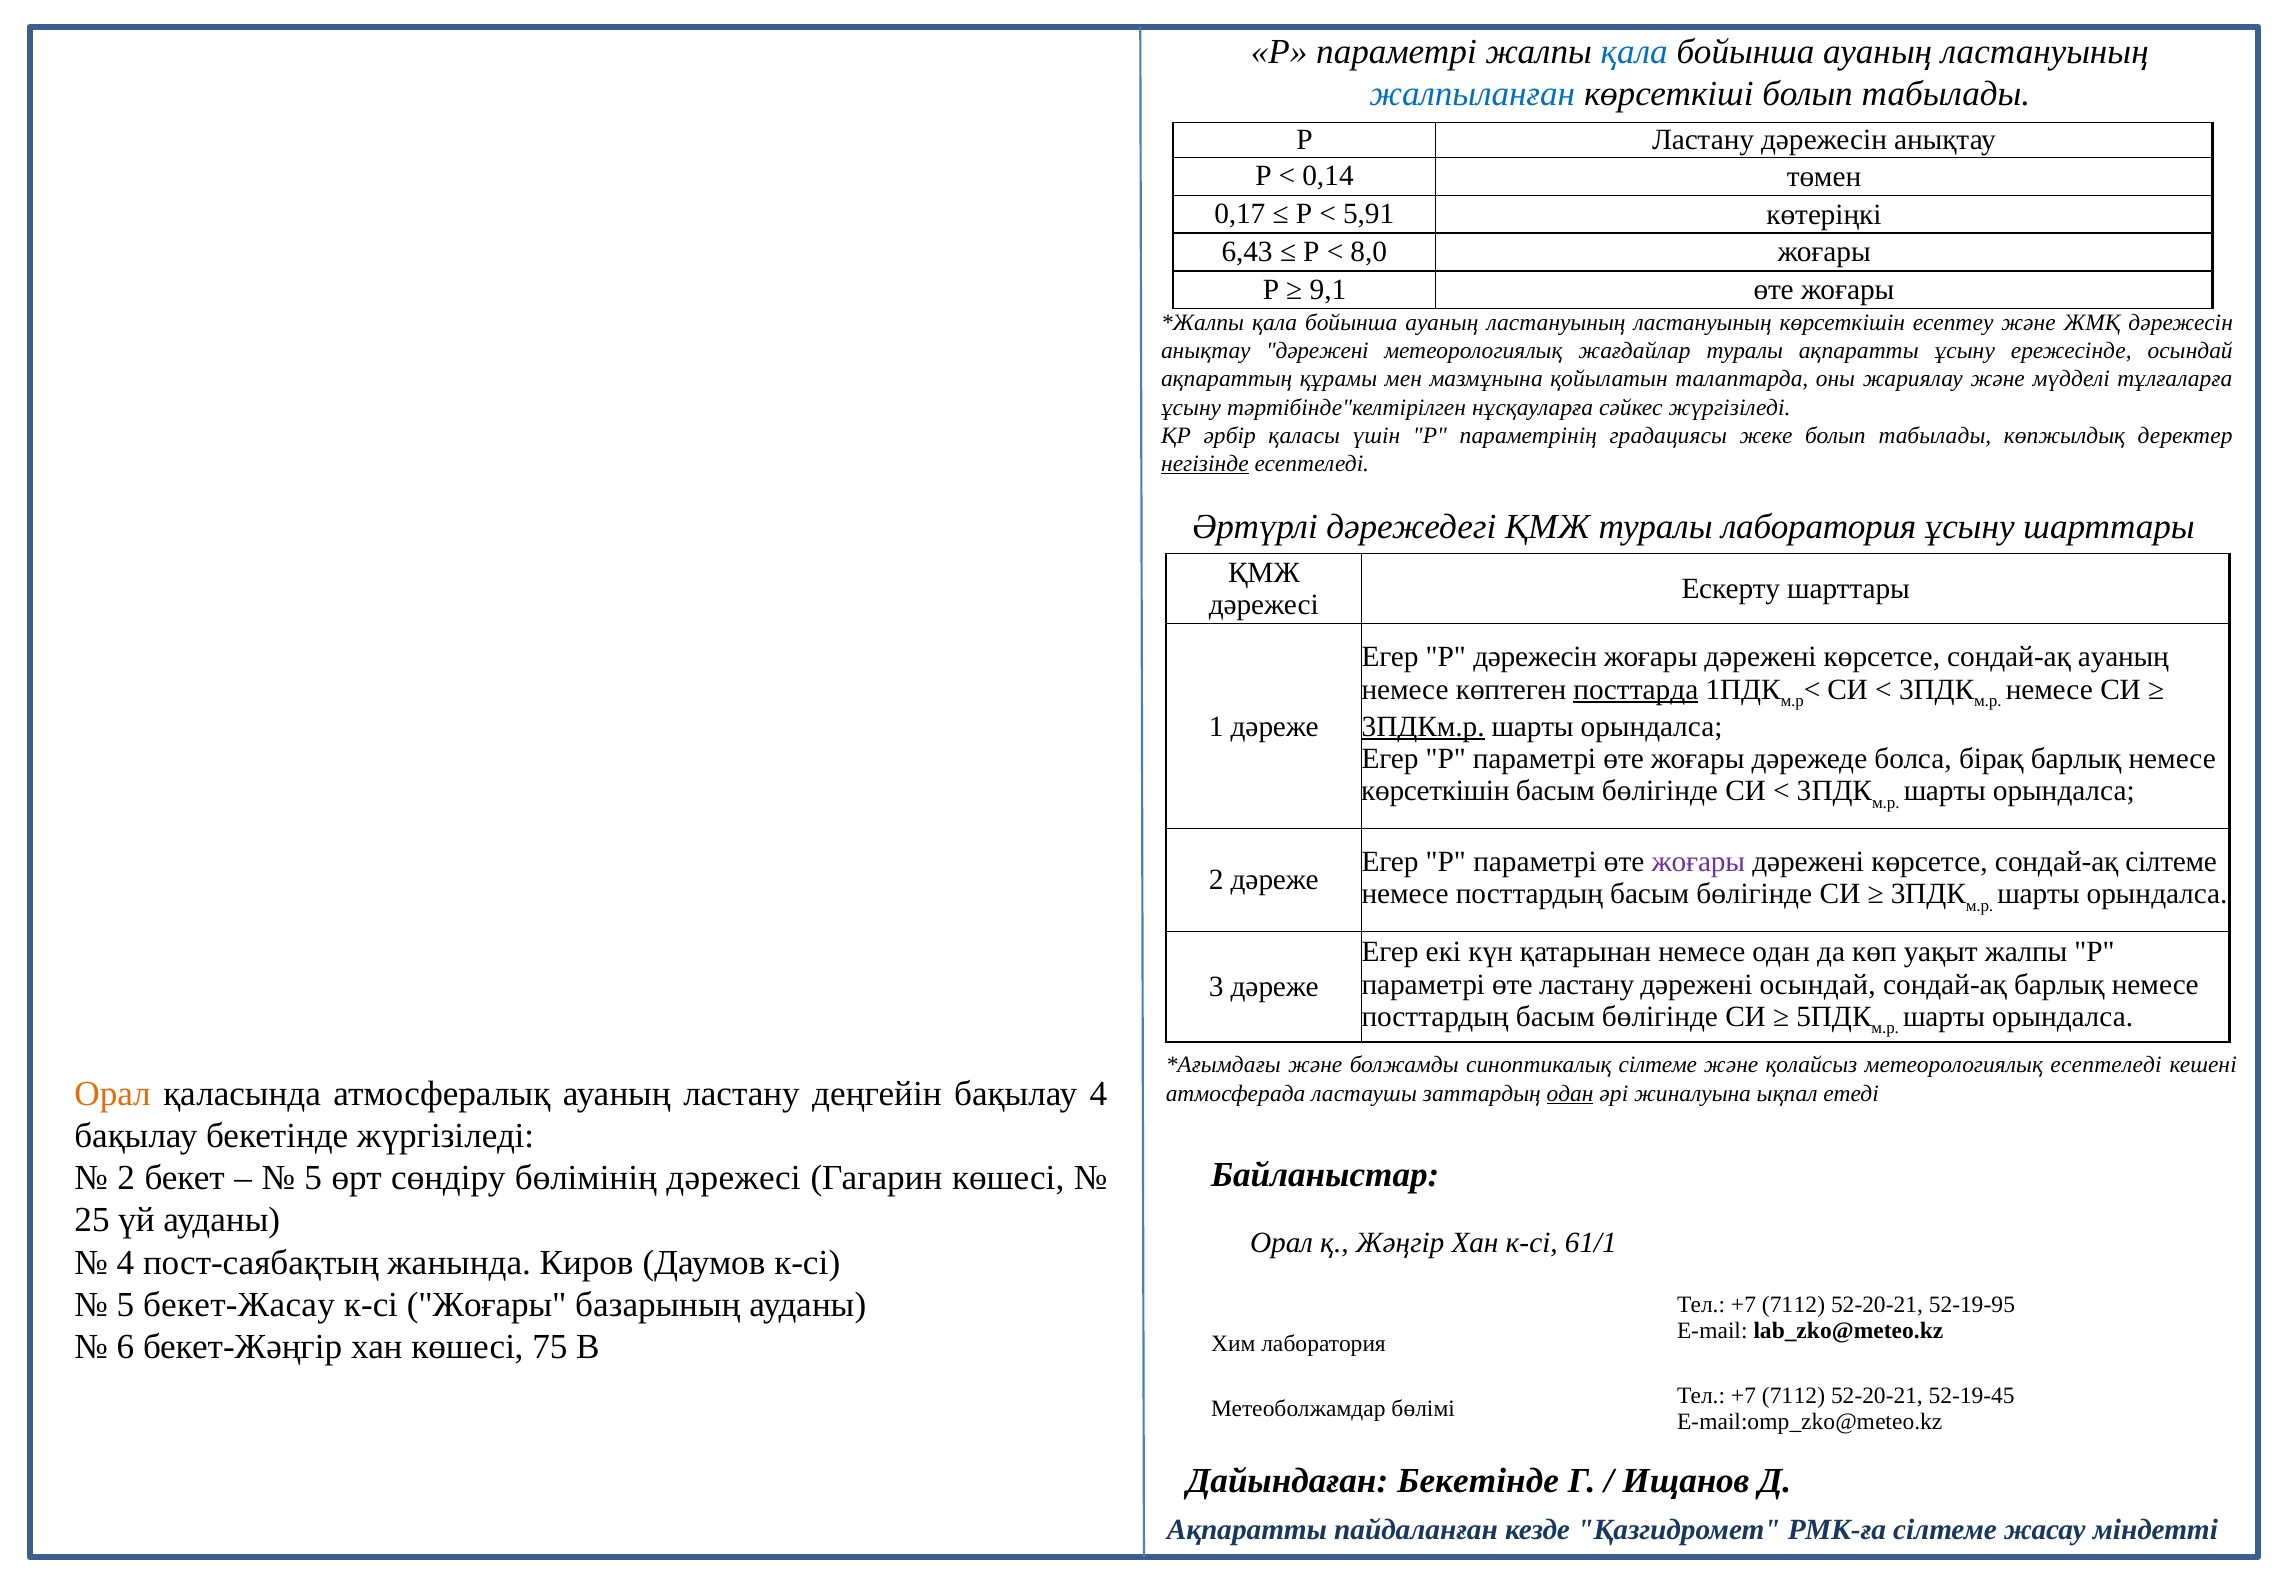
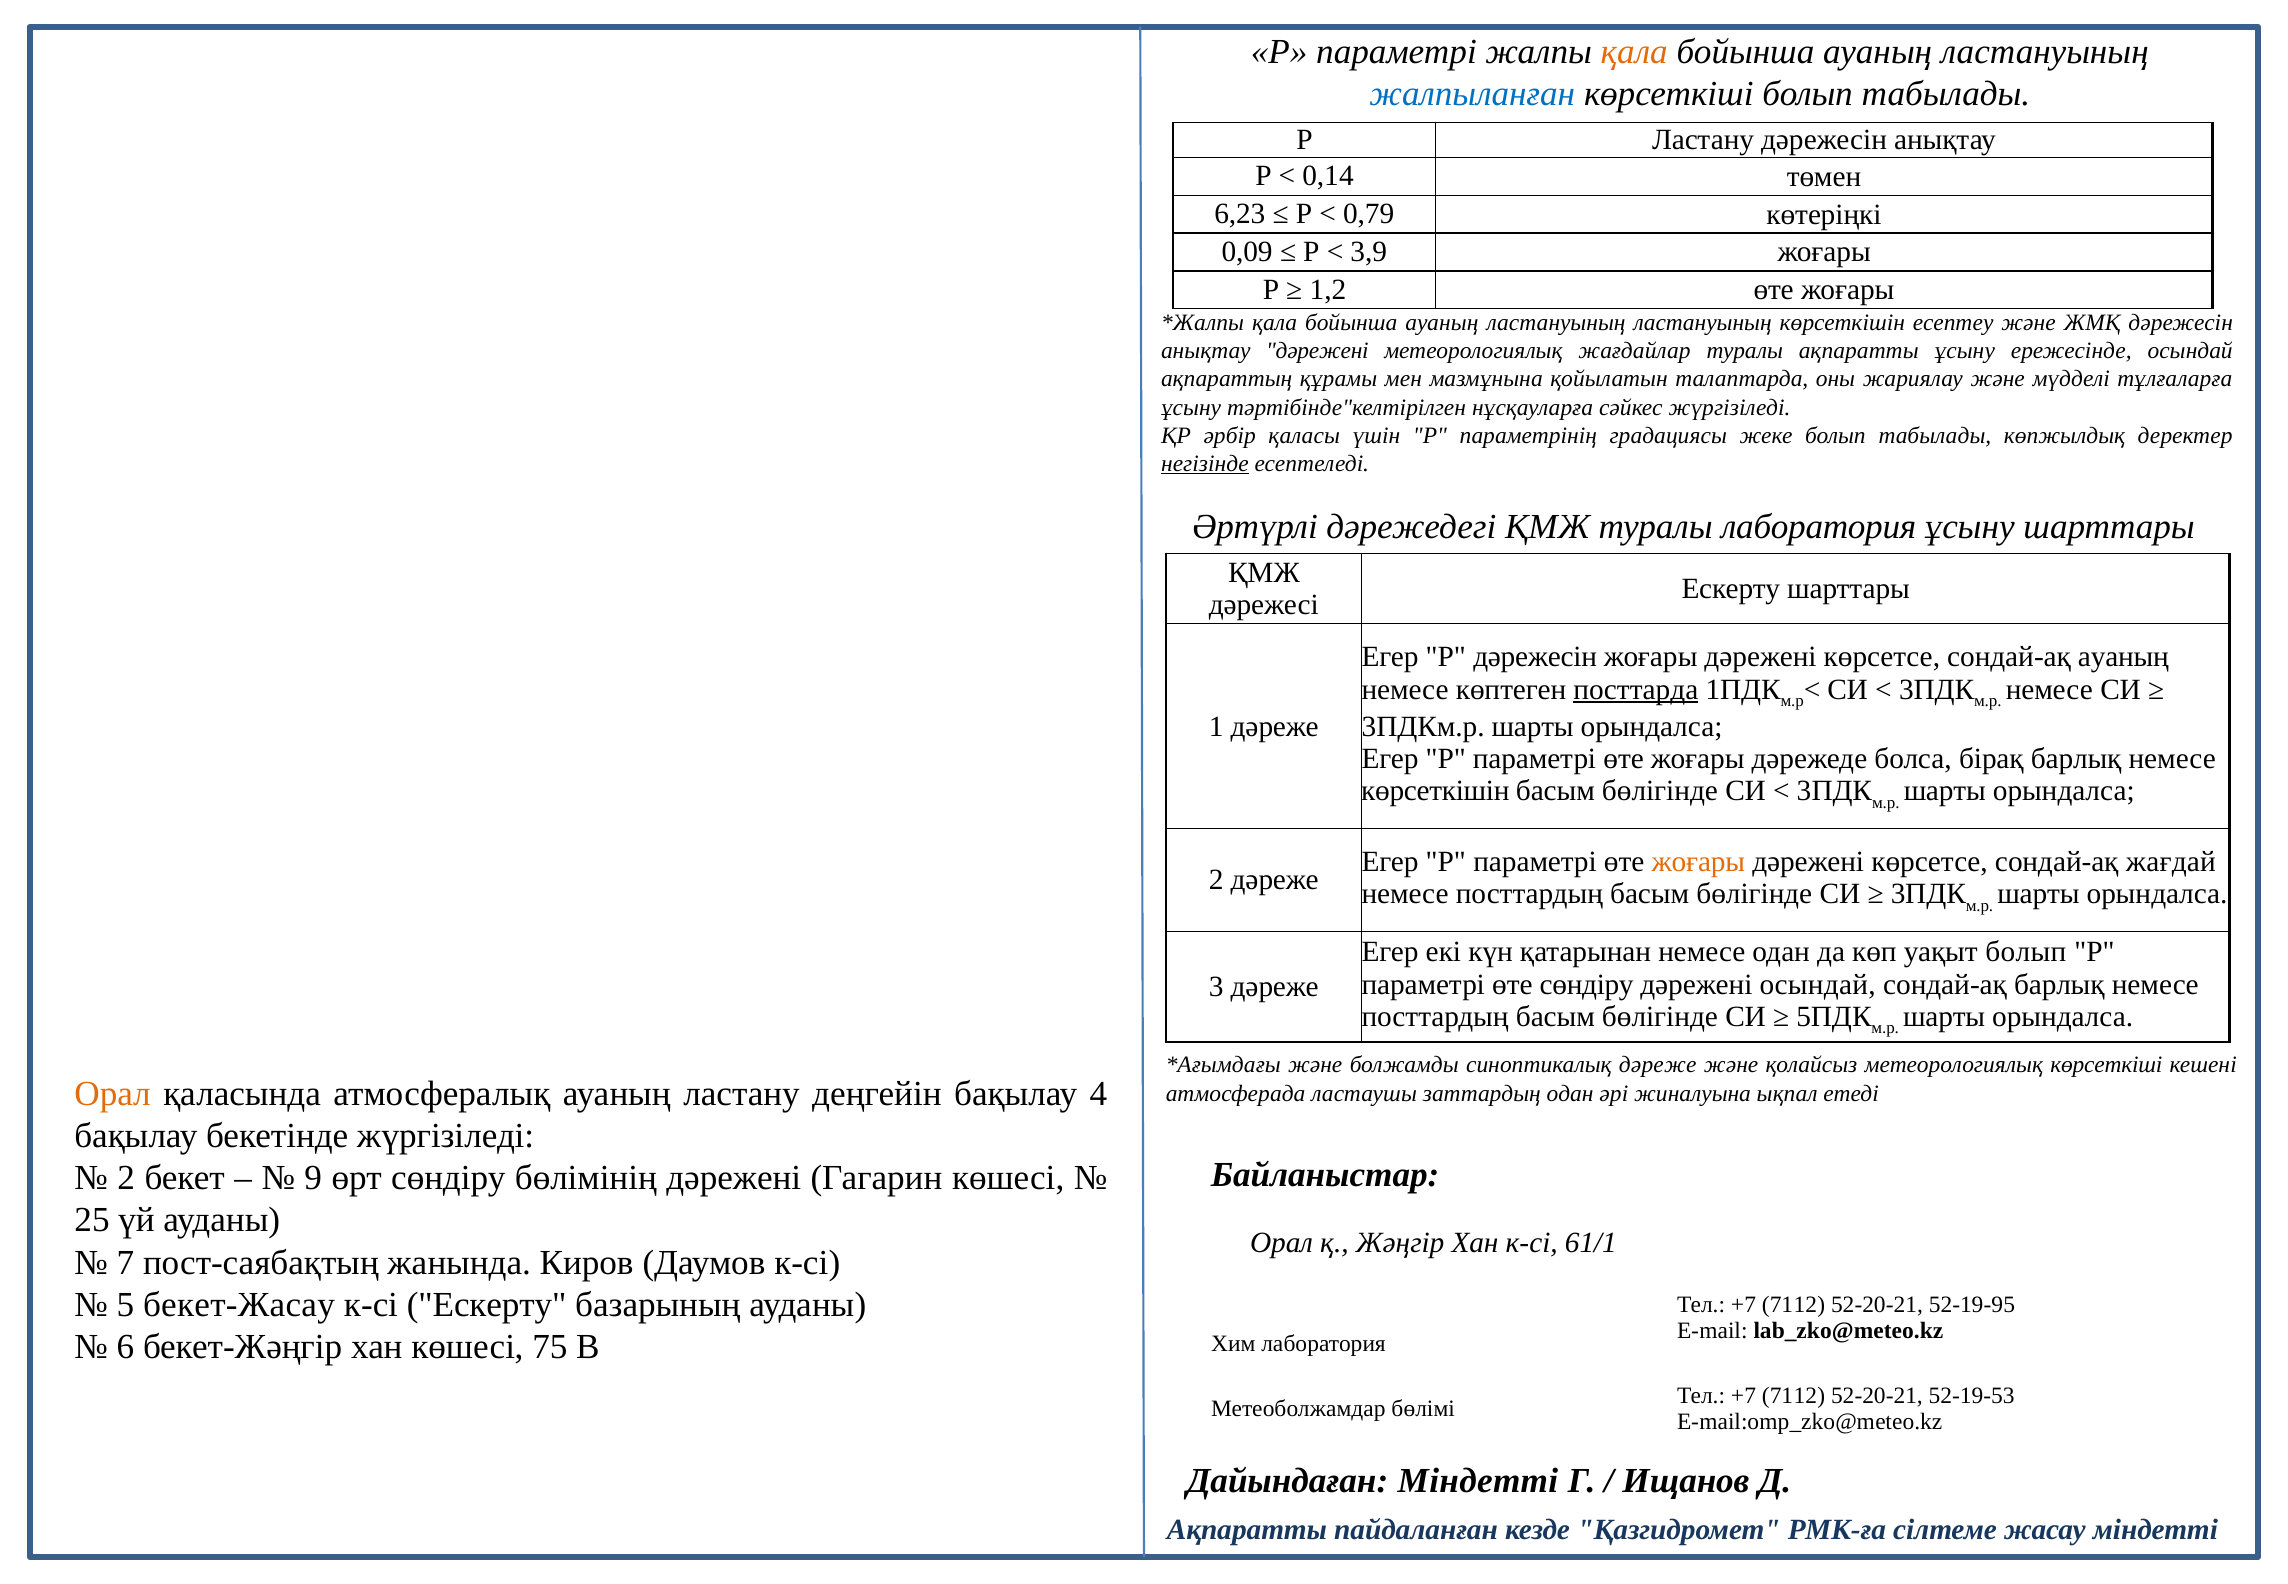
қала colour: blue -> orange (1634, 51)
0,17: 0,17 -> 6,23 (1240, 214)
5,91: 5,91 -> 0,79 (1369, 214)
6,43: 6,43 -> 0,09 (1247, 252)
8,0: 8,0 -> 3,9 (1369, 252)
9,1: 9,1 -> 1,2 (1328, 289)
3ПДКм.р underline: present -> none (1423, 726)
жоғары colour: purple -> orange (1698, 862)
сондай-ақ сілтеме: сілтеме -> жағдай (2171, 862)
уақыт жалпы: жалпы -> болып (2026, 952)
өте ластану: ластану -> сөндіру (1587, 985)
синоптикалық сілтеме: сілтеме -> дәреже (1658, 1065)
метеорологиялық есептеледі: есептеледі -> көрсеткіші (2106, 1065)
одан underline: present -> none (1570, 1093)
5: 5 -> 9 (313, 1178)
бөлімінің дәрежесі: дәрежесі -> дәрежені (734, 1178)
4: 4 -> 7 (125, 1262)
к-сі Жоғары: Жоғары -> Ескерту (487, 1305)
52-19-45: 52-19-45 -> 52-19-53 (1972, 1396)
Дайындаған Бекетінде: Бекетінде -> Міндетті (1478, 1481)
